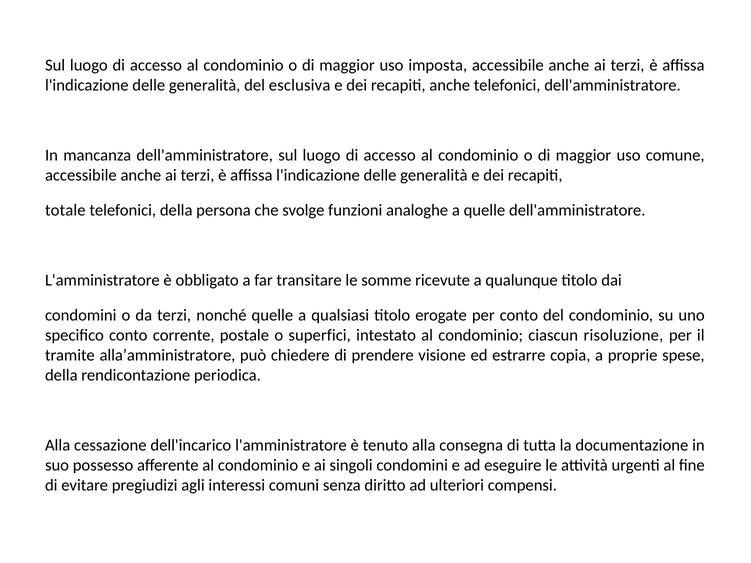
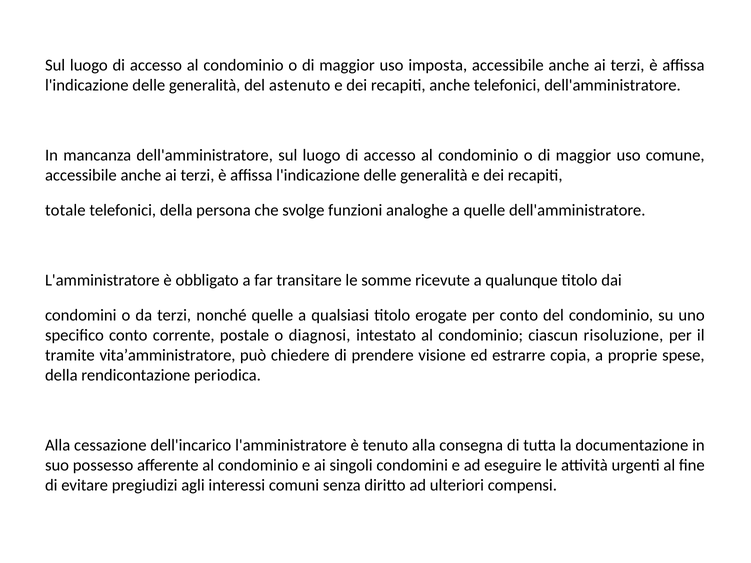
esclusiva: esclusiva -> astenuto (300, 85)
superfici: superfici -> diagnosi (320, 335)
alla’amministratore: alla’amministratore -> vita’amministratore (168, 355)
